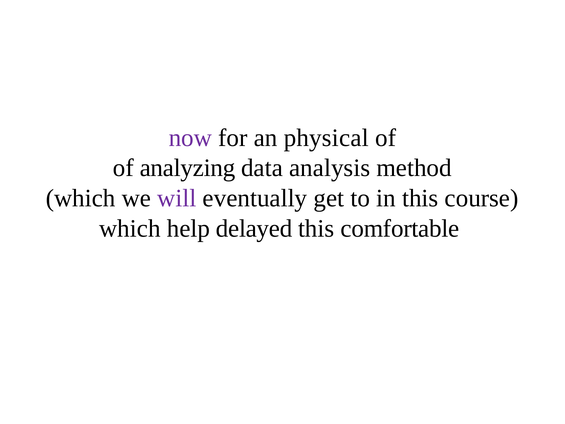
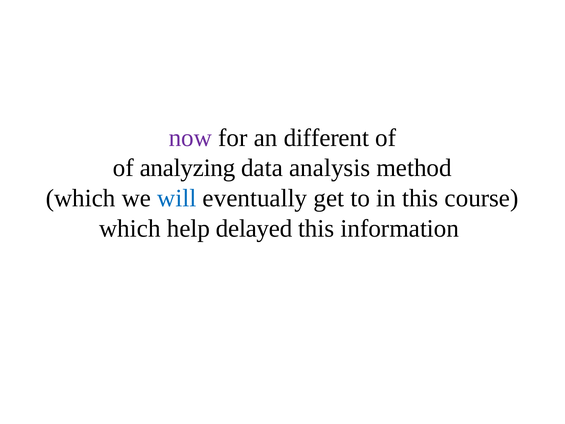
physical: physical -> different (326, 138)
will colour: purple -> blue (177, 198)
comfortable: comfortable -> information (400, 228)
